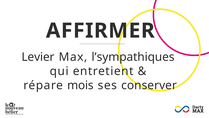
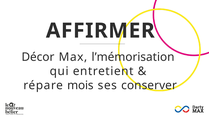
Levier: Levier -> Décor (38, 57)
l’sympathiques: l’sympathiques -> l’mémorisation (133, 57)
